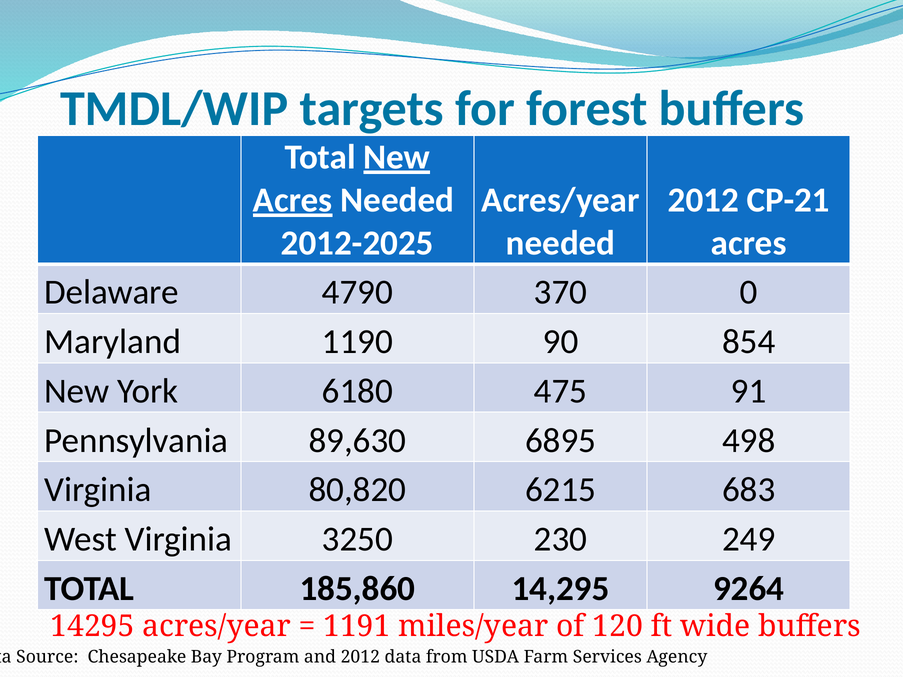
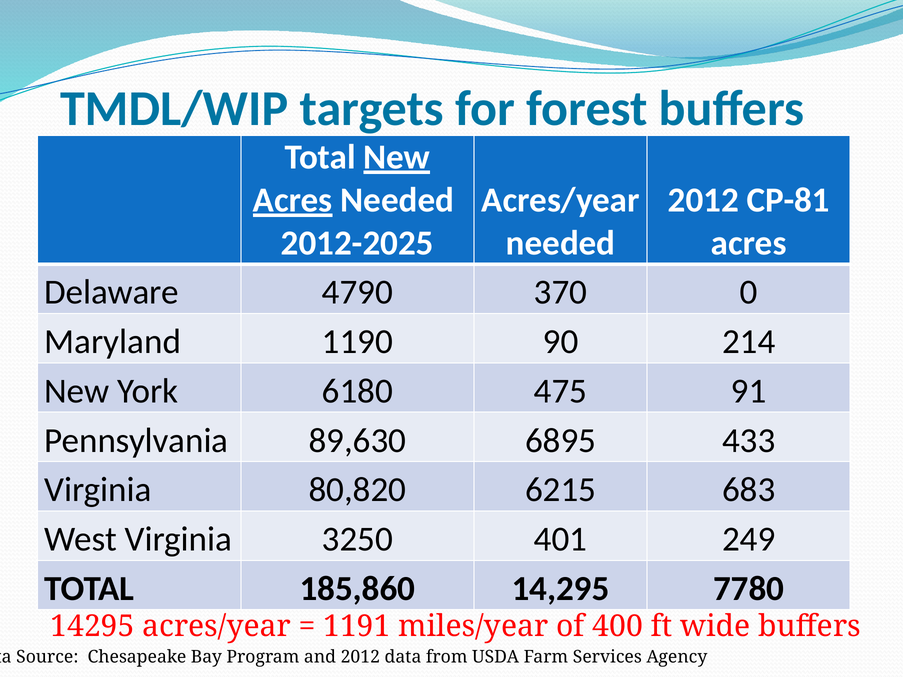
CP-21: CP-21 -> CP-81 (788, 200)
854: 854 -> 214 (749, 342)
498: 498 -> 433 (749, 441)
230: 230 -> 401 (561, 539)
9264: 9264 -> 7780 (749, 589)
120: 120 -> 400 (618, 627)
